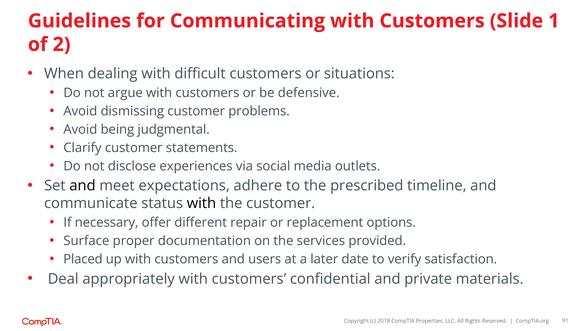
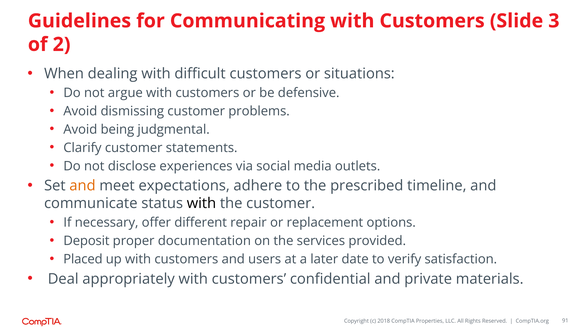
1: 1 -> 3 (554, 21)
and colour: black -> orange (82, 186)
Surface: Surface -> Deposit (86, 241)
